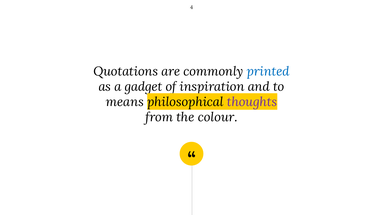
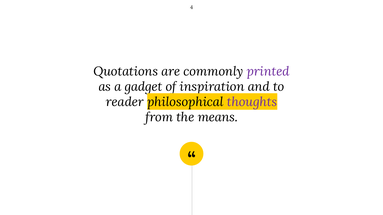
printed colour: blue -> purple (268, 72)
means: means -> reader (125, 102)
colour: colour -> means (218, 117)
